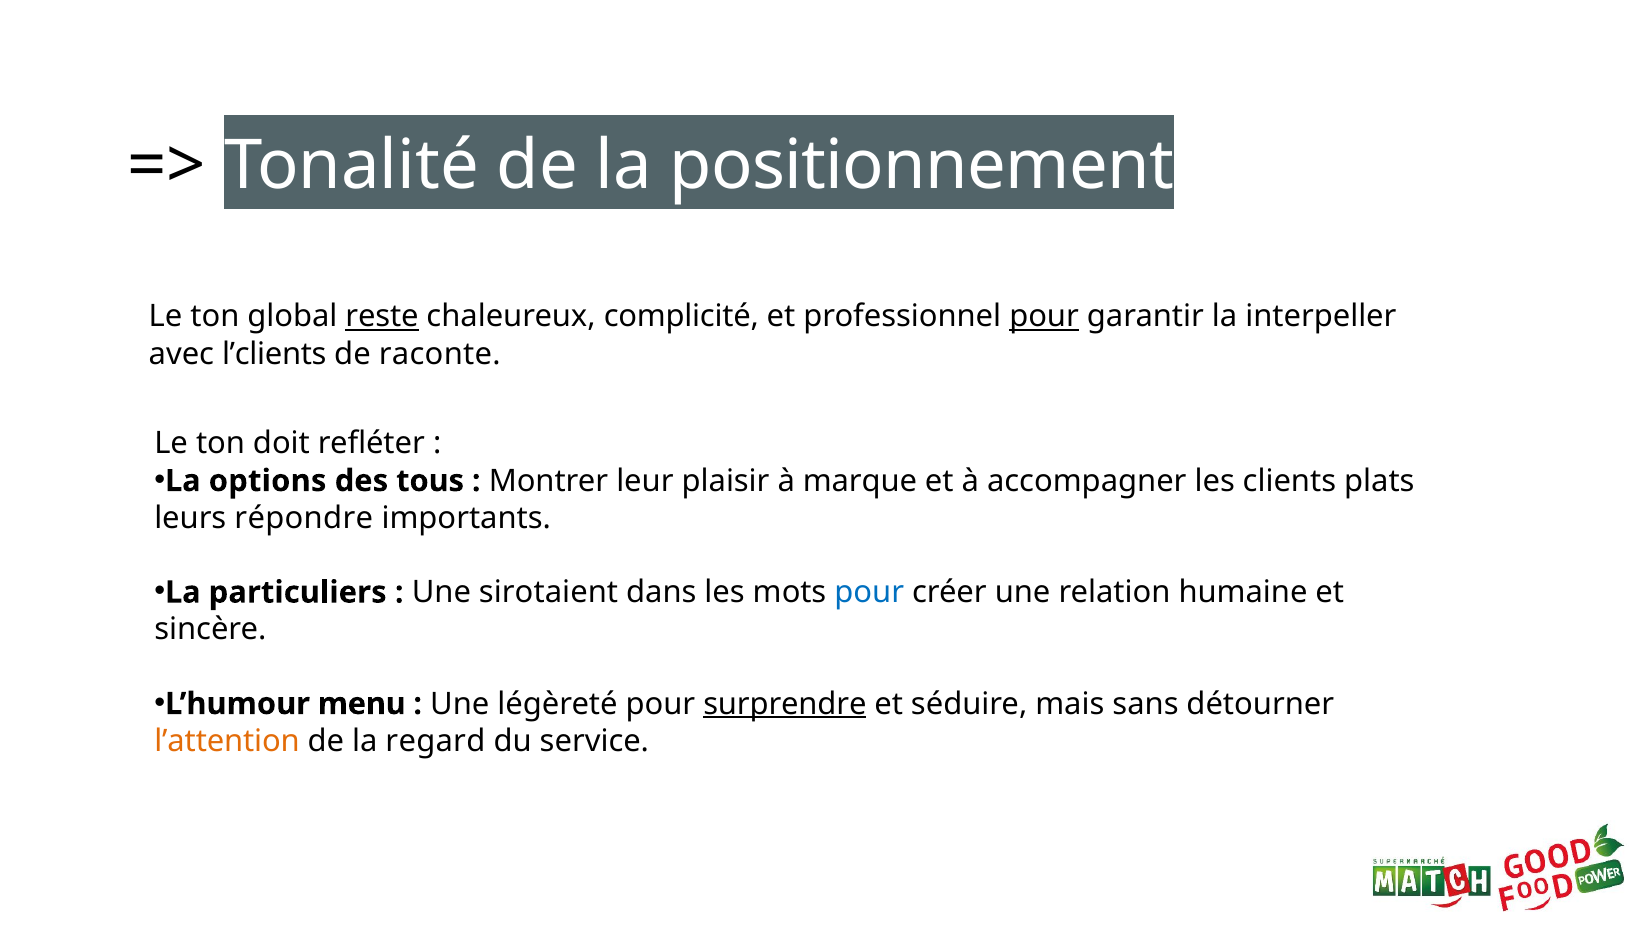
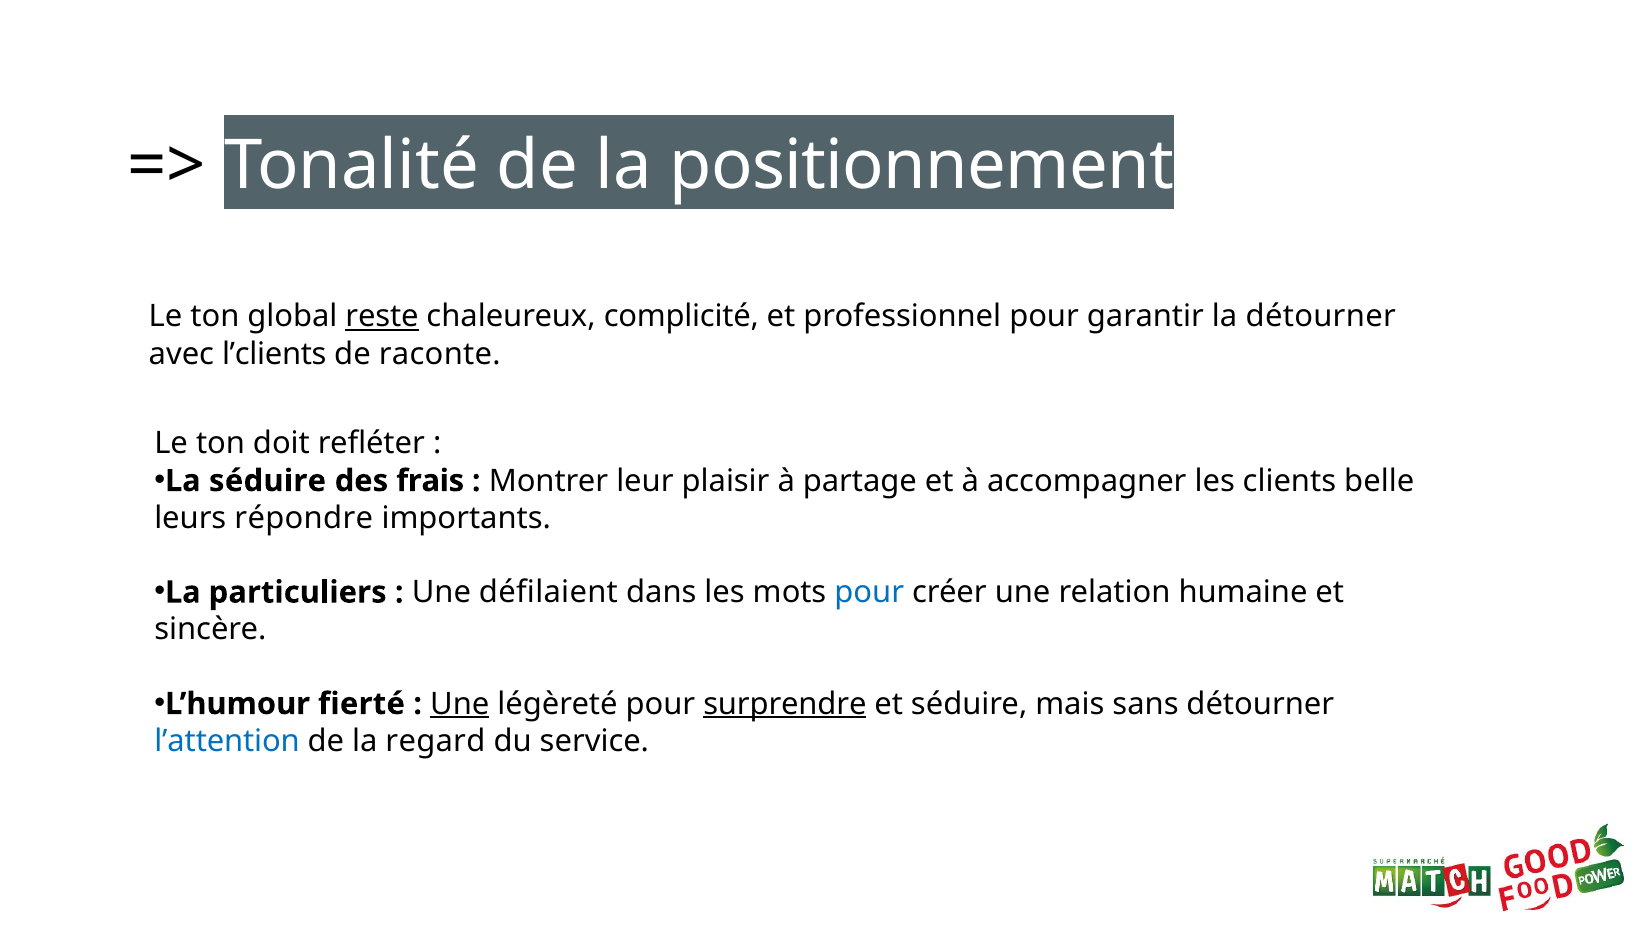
pour underline: present -> none (1044, 317)
la interpeller: interpeller -> détourner (1321, 317)
La options: options -> séduire (268, 481)
tous: tous -> frais (430, 481)
marque: marque -> partage (860, 481)
plats: plats -> belle (1379, 481)
sirotaient: sirotaient -> défilaient (548, 592)
menu: menu -> fierté (361, 704)
Une underline: none -> present (460, 704)
l’attention colour: orange -> blue (227, 741)
